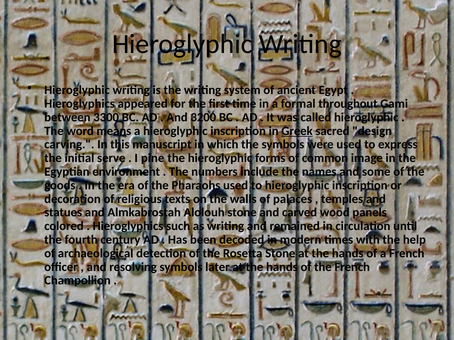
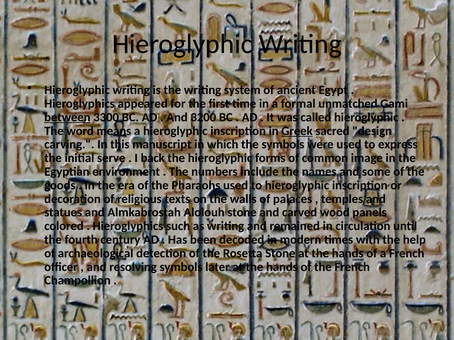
throughout: throughout -> unmatched (348, 104)
between underline: none -> present (67, 117)
pine: pine -> back (153, 158)
